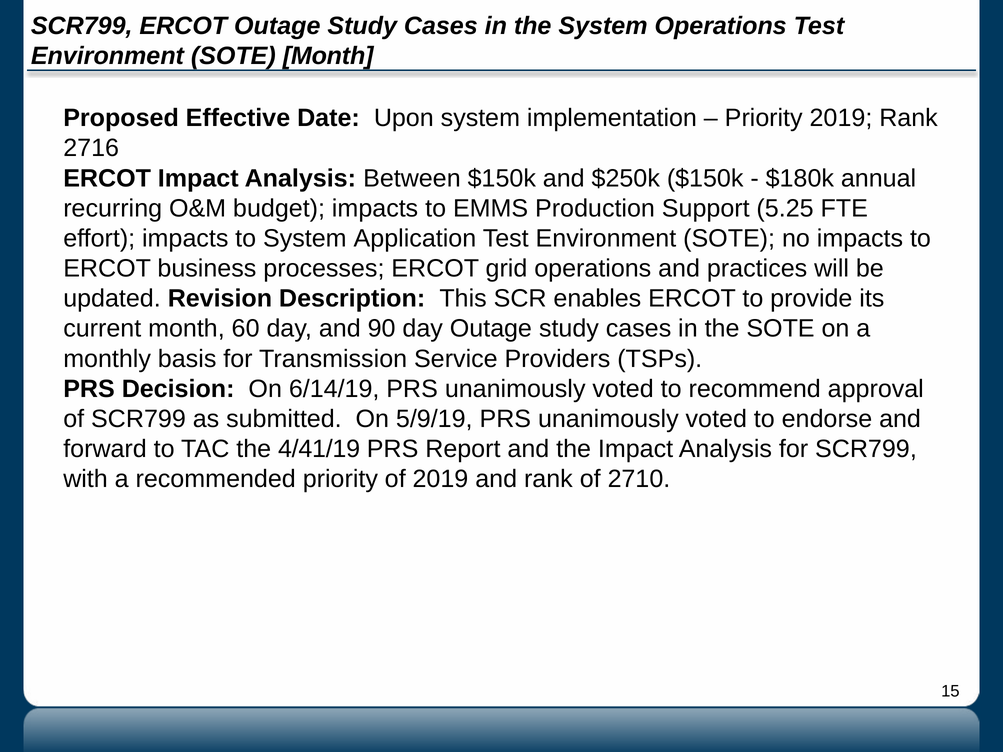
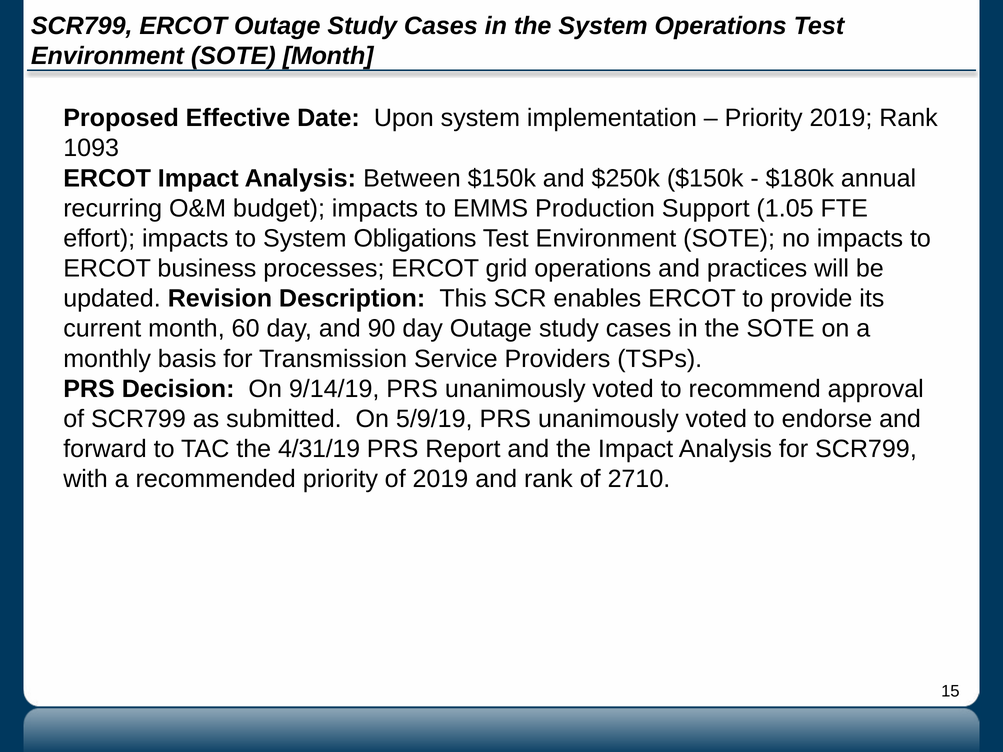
2716: 2716 -> 1093 (91, 148)
5.25: 5.25 -> 1.05 (785, 208)
Application: Application -> Obligations (415, 239)
6/14/19: 6/14/19 -> 9/14/19 (334, 389)
4/41/19: 4/41/19 -> 4/31/19 (319, 449)
